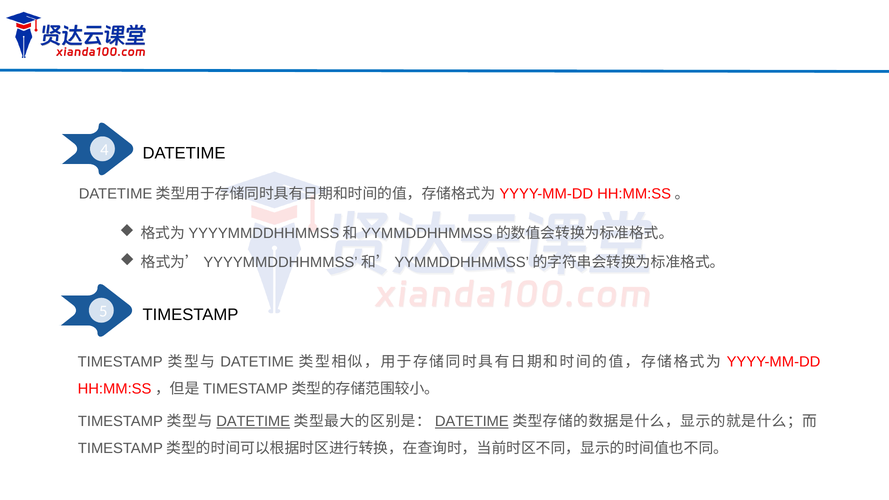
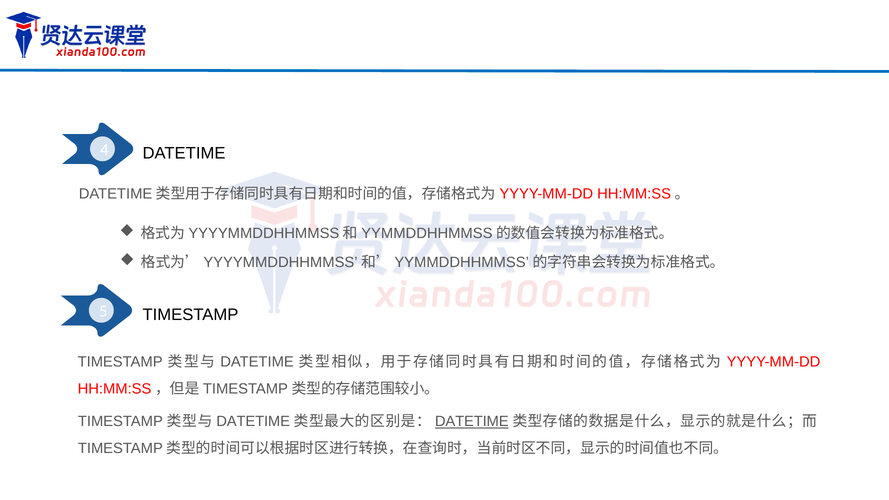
DATETIME underline: present -> none (253, 422)
